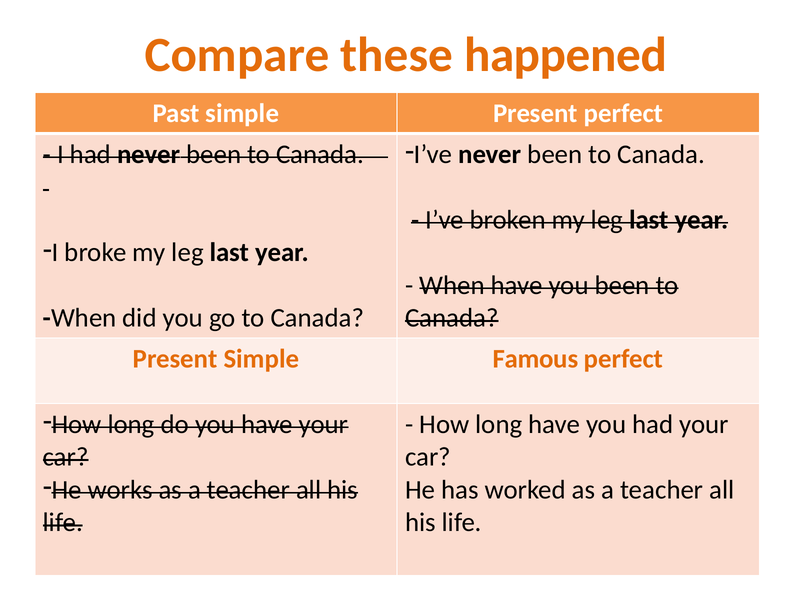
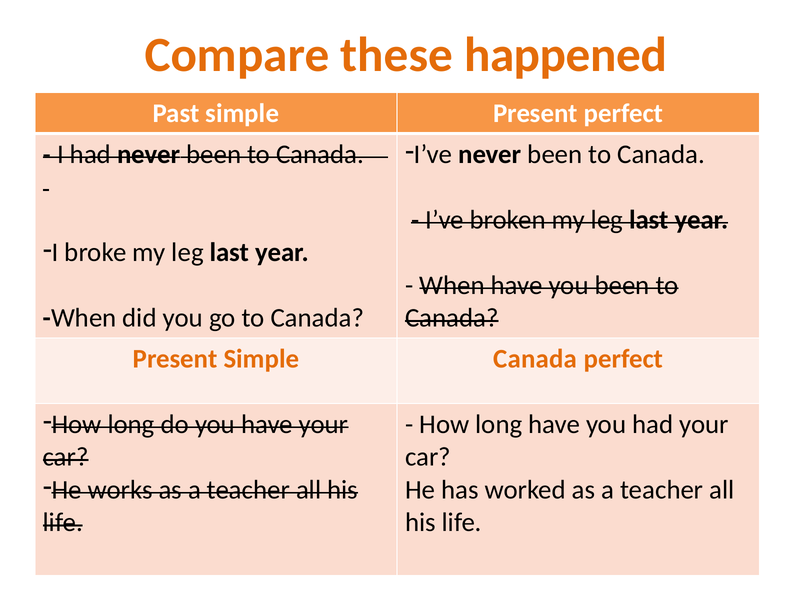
Simple Famous: Famous -> Canada (535, 359)
